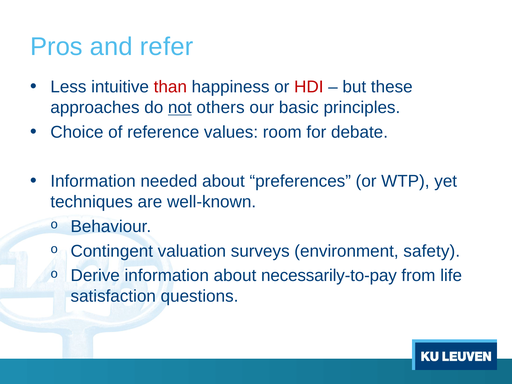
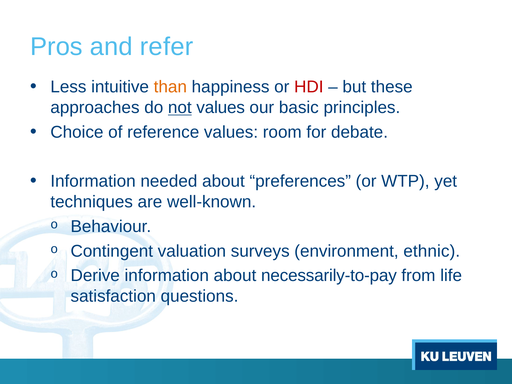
than colour: red -> orange (170, 87)
not others: others -> values (221, 108)
safety: safety -> ethnic (432, 251)
